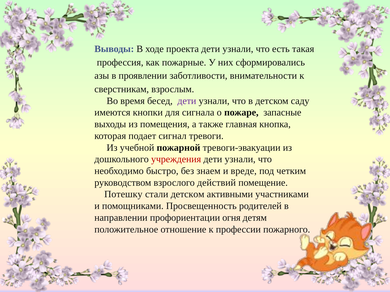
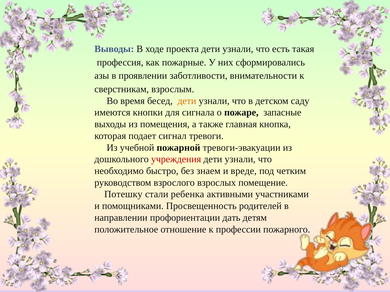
дети colour: purple -> orange (187, 101)
действий: действий -> взрослых (217, 183)
стали детском: детском -> ребенка (188, 195)
огня: огня -> дать (231, 218)
